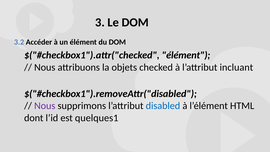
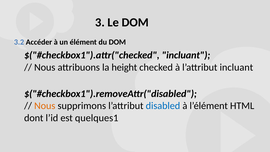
élément: élément -> incluant (186, 55)
objets: objets -> height (124, 67)
Nous colour: purple -> orange (45, 106)
